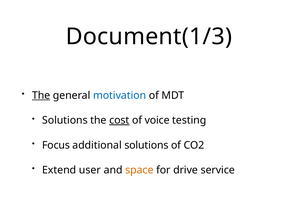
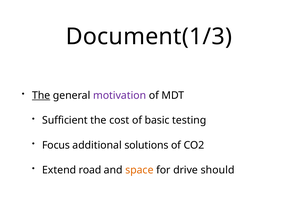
motivation colour: blue -> purple (120, 95)
Solutions: Solutions -> Sufficient (65, 120)
cost underline: present -> none (119, 120)
voice: voice -> basic (157, 120)
user: user -> road (90, 170)
service: service -> should (218, 170)
